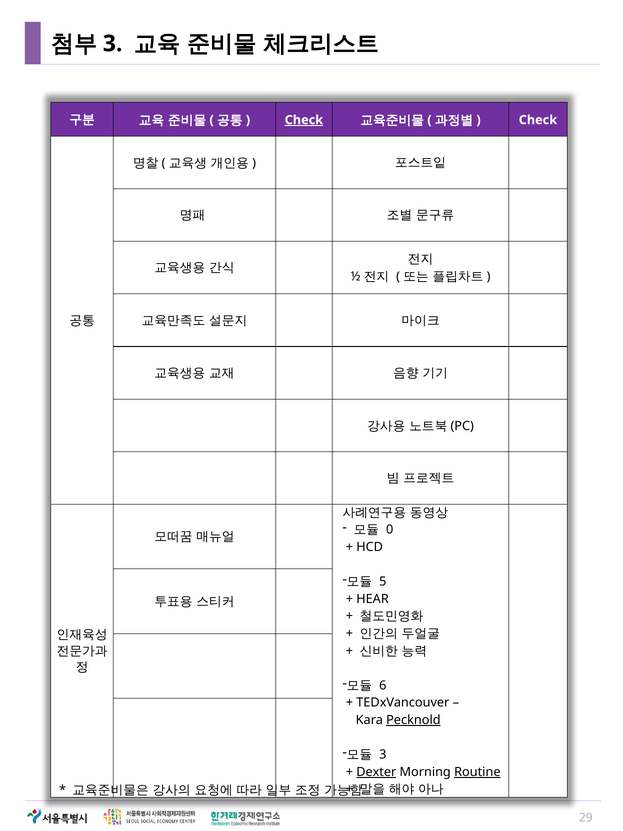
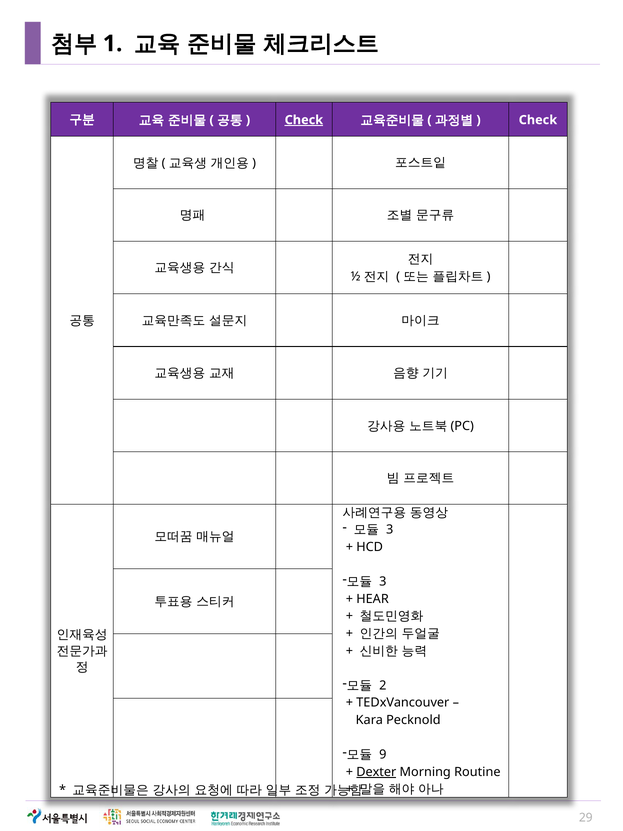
3: 3 -> 1 (113, 44)
0: 0 -> 3 (390, 529)
5: 5 -> 3 (383, 581)
6: 6 -> 2 (383, 685)
Pecknold underline: present -> none (413, 720)
3: 3 -> 9 (383, 754)
Routine underline: present -> none (477, 772)
